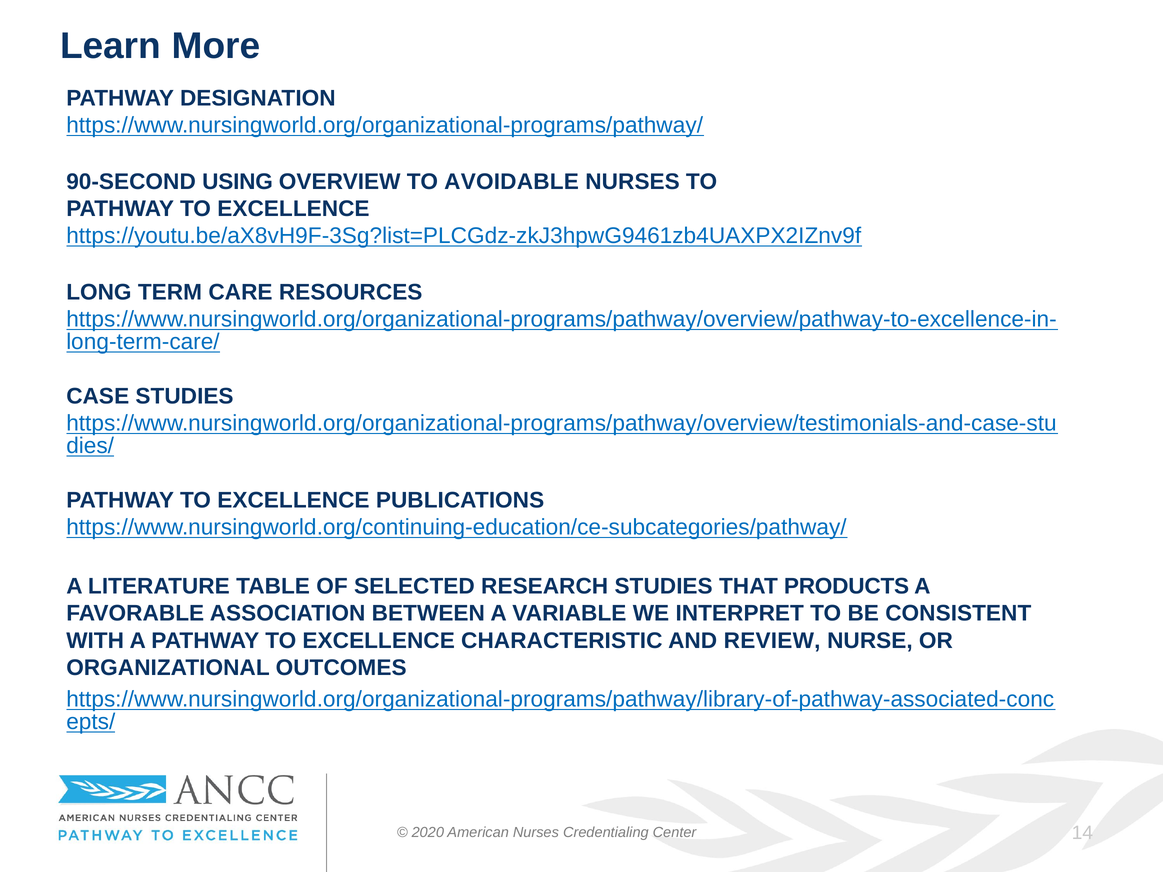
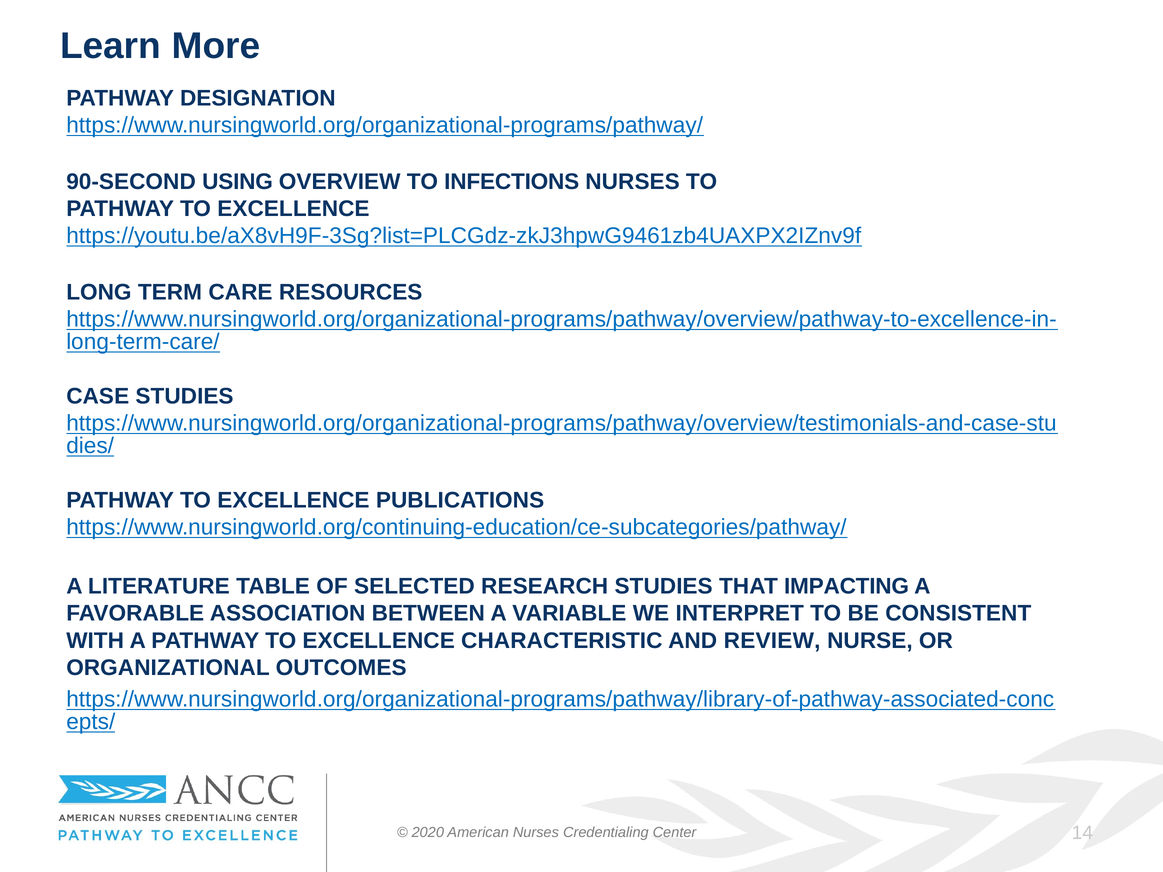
AVOIDABLE: AVOIDABLE -> INFECTIONS (512, 182)
PRODUCTS: PRODUCTS -> IMPACTING (847, 586)
